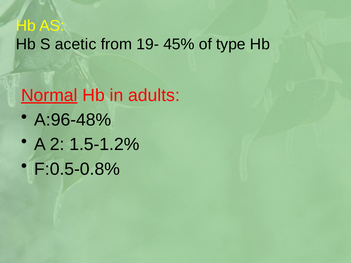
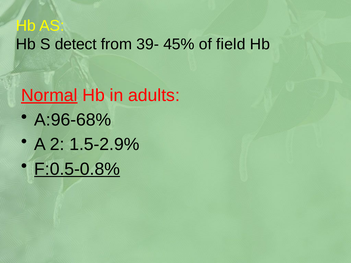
acetic: acetic -> detect (76, 44)
19-: 19- -> 39- (148, 44)
type: type -> field (231, 44)
A:96-48%: A:96-48% -> A:96-68% (73, 120)
1.5-1.2%: 1.5-1.2% -> 1.5-2.9% (104, 145)
F:0.5-0.8% underline: none -> present (77, 169)
